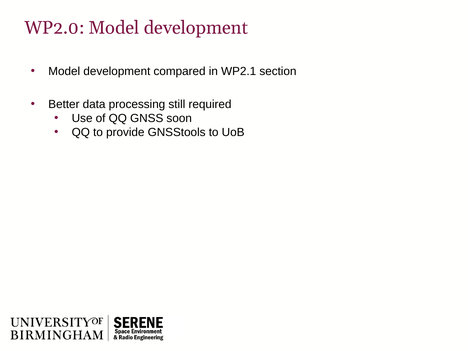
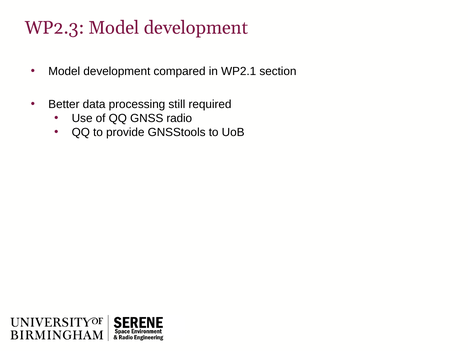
WP2.0: WP2.0 -> WP2.3 (55, 28)
soon: soon -> radio (179, 118)
